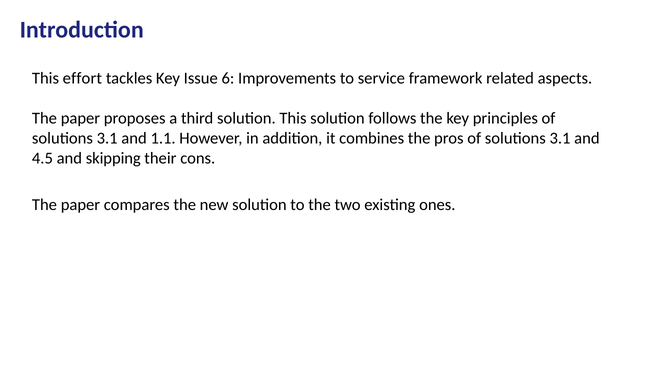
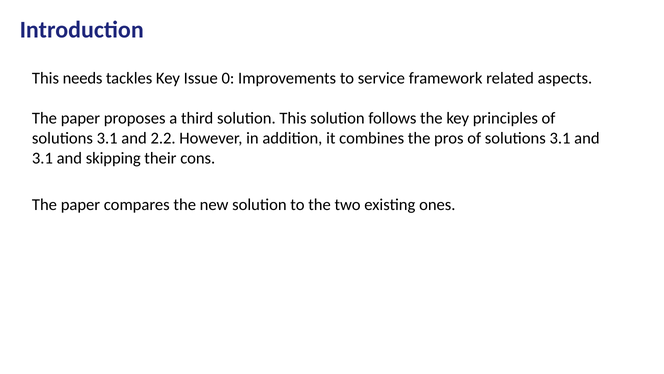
effort: effort -> needs (83, 78)
6: 6 -> 0 (228, 78)
1.1: 1.1 -> 2.2 (163, 138)
4.5: 4.5 -> 3.1 (42, 158)
